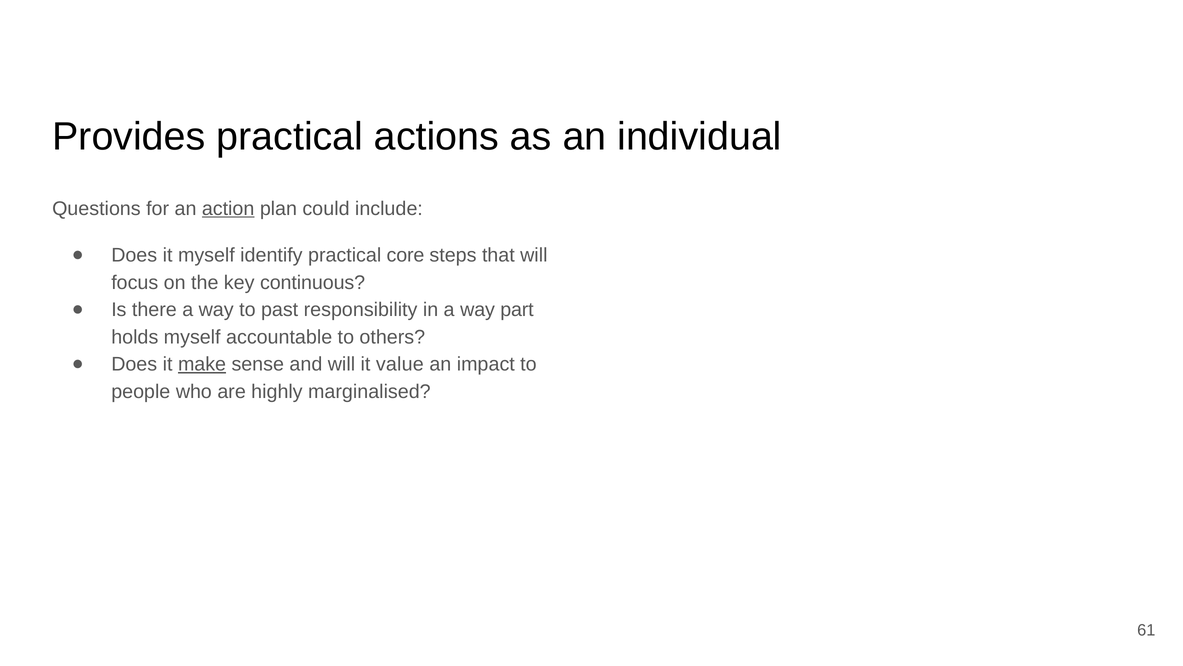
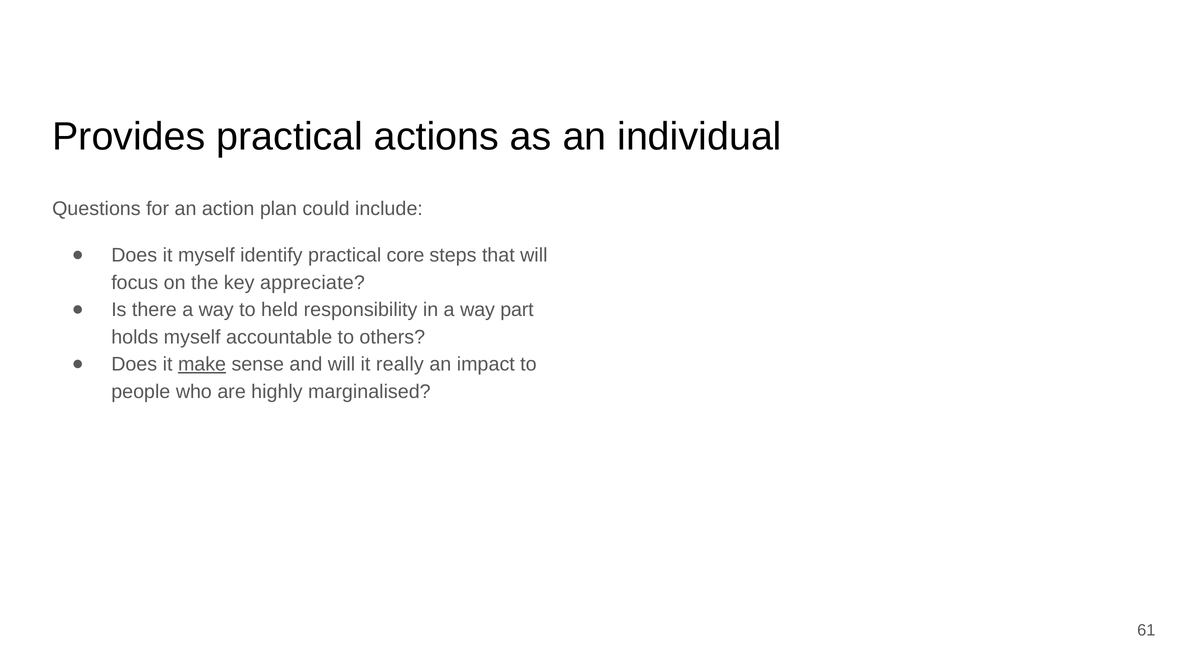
action underline: present -> none (228, 208)
continuous: continuous -> appreciate (312, 282)
past: past -> held (280, 310)
value: value -> really (400, 364)
